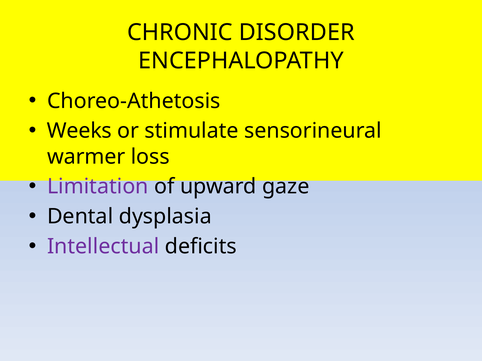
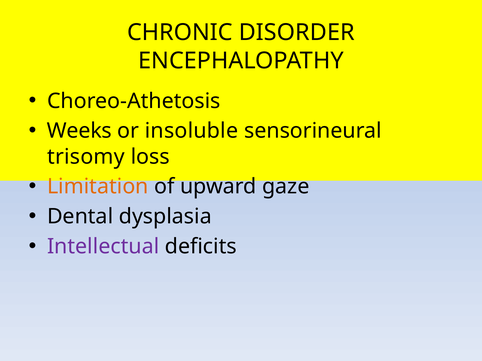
stimulate: stimulate -> insoluble (191, 131)
warmer: warmer -> trisomy (86, 157)
Limitation colour: purple -> orange (98, 187)
